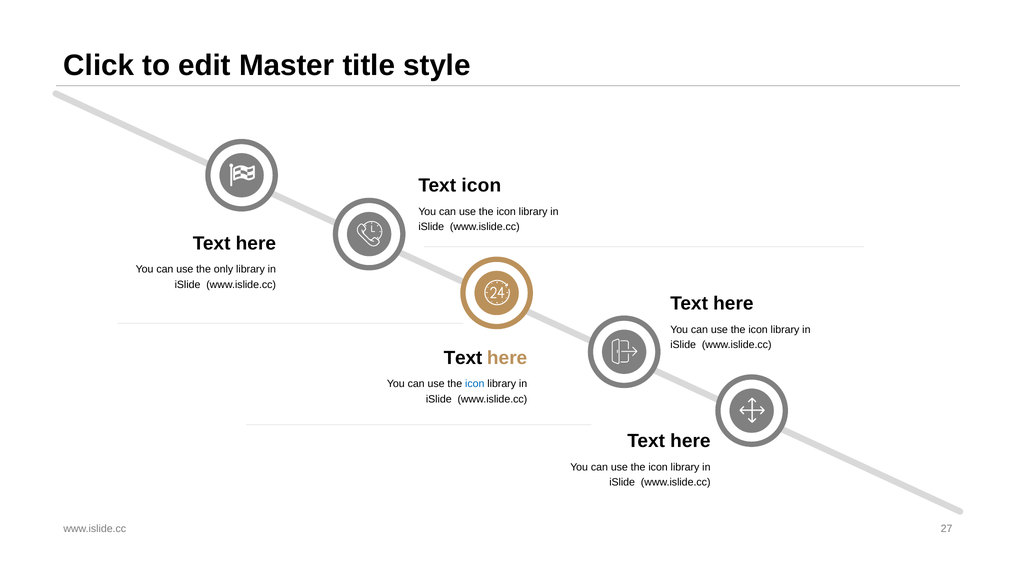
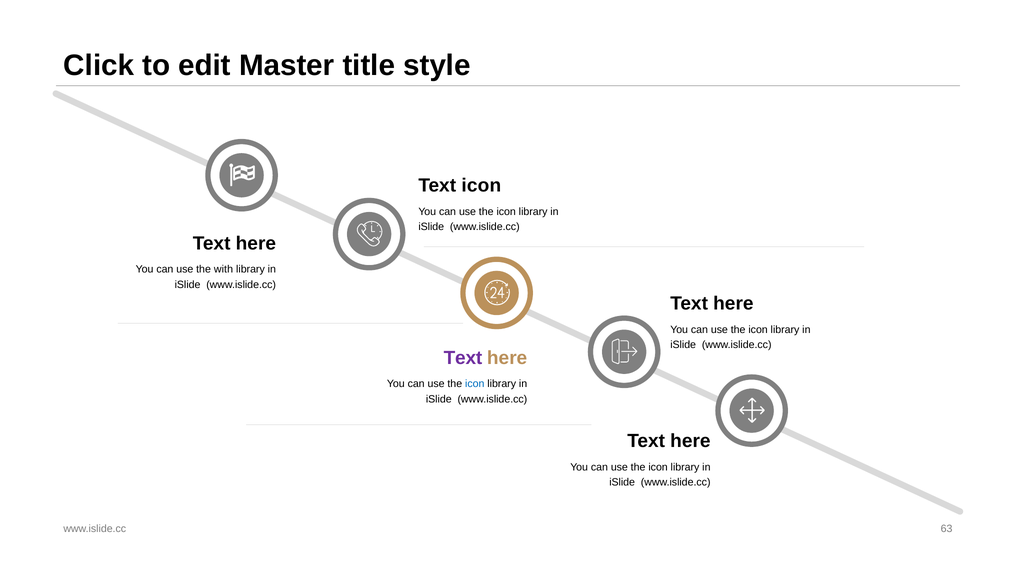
only: only -> with (223, 270)
Text colour: black -> purple (463, 358)
27: 27 -> 63 (947, 529)
